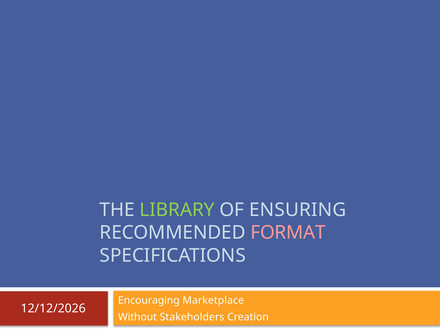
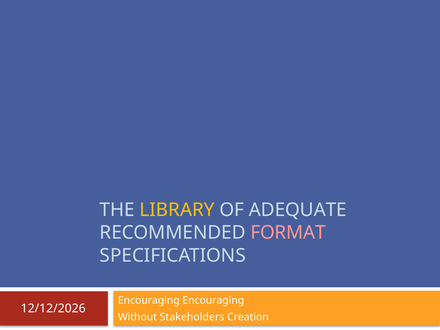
LIBRARY colour: light green -> yellow (177, 210)
ENSURING: ENSURING -> ADEQUATE (298, 210)
Encouraging Marketplace: Marketplace -> Encouraging (213, 300)
